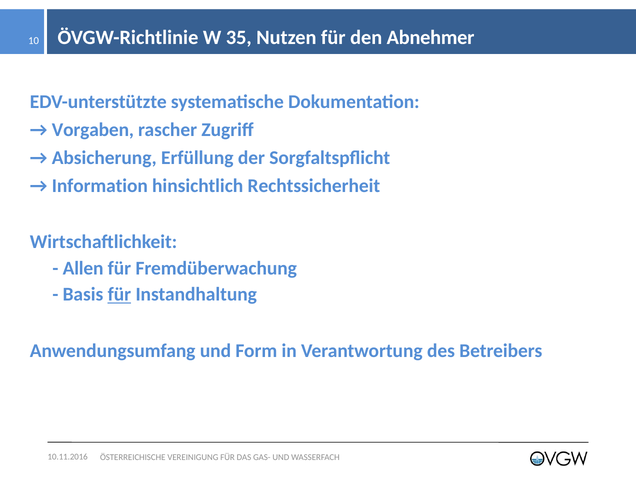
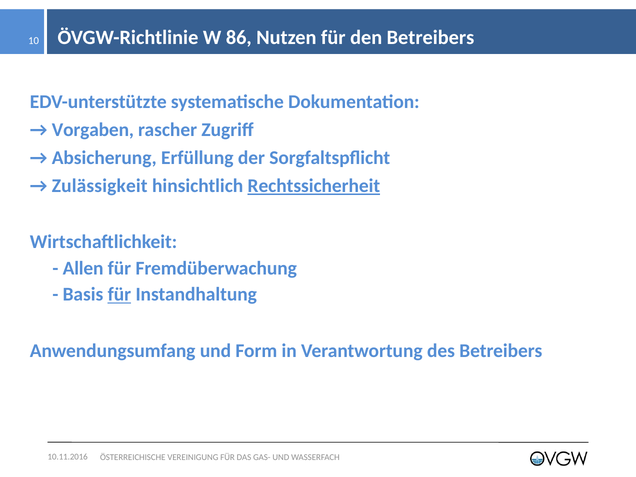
35: 35 -> 86 (239, 38)
den Abnehmer: Abnehmer -> Betreibers (430, 38)
Information: Information -> Zulässigkeit (100, 186)
Rechtssicherheit underline: none -> present (314, 186)
